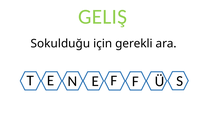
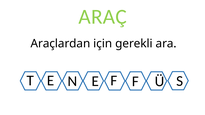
GELIŞ: GELIŞ -> ARAÇ (103, 17)
Sokulduğu: Sokulduğu -> Araçlardan (60, 44)
